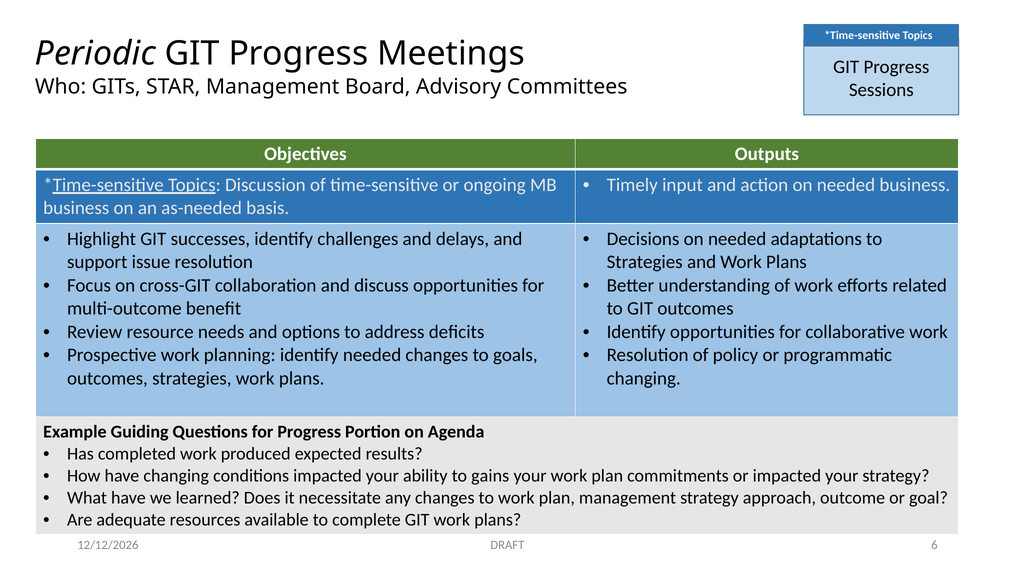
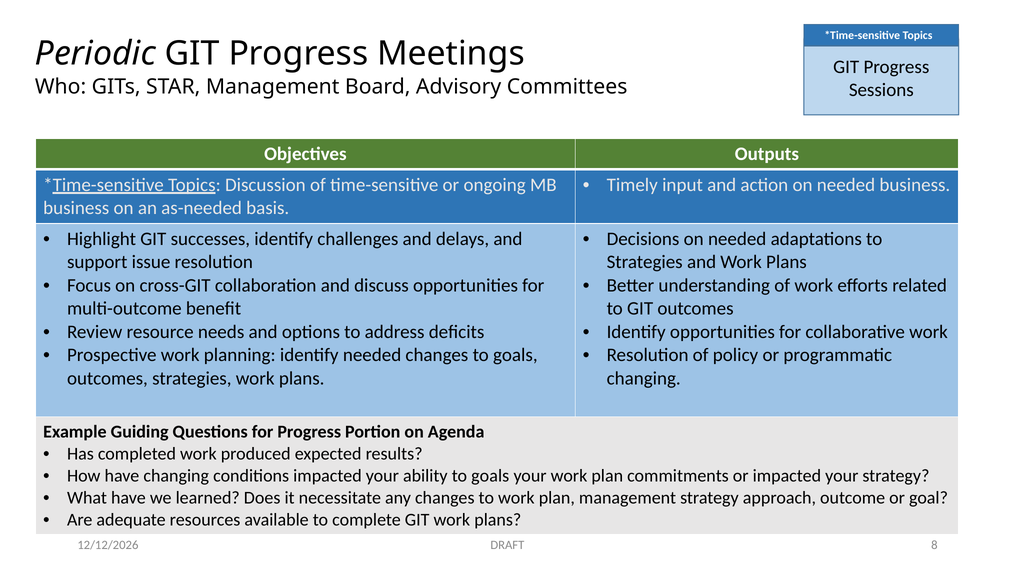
ability to gains: gains -> goals (490, 476)
6: 6 -> 8 (934, 545)
